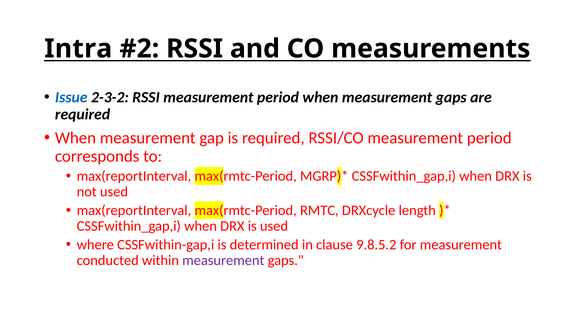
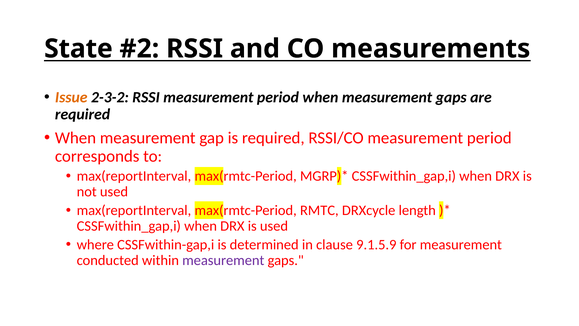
Intra: Intra -> State (78, 49)
Issue colour: blue -> orange (71, 97)
9.8.5.2: 9.8.5.2 -> 9.1.5.9 (376, 245)
